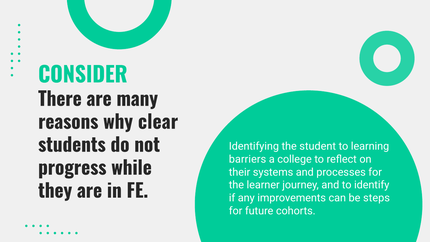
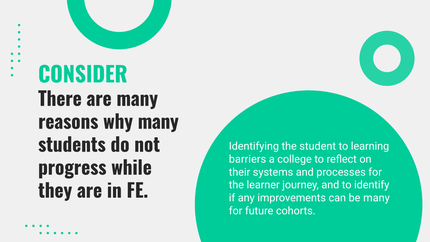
why clear: clear -> many (158, 122)
be steps: steps -> many (377, 198)
